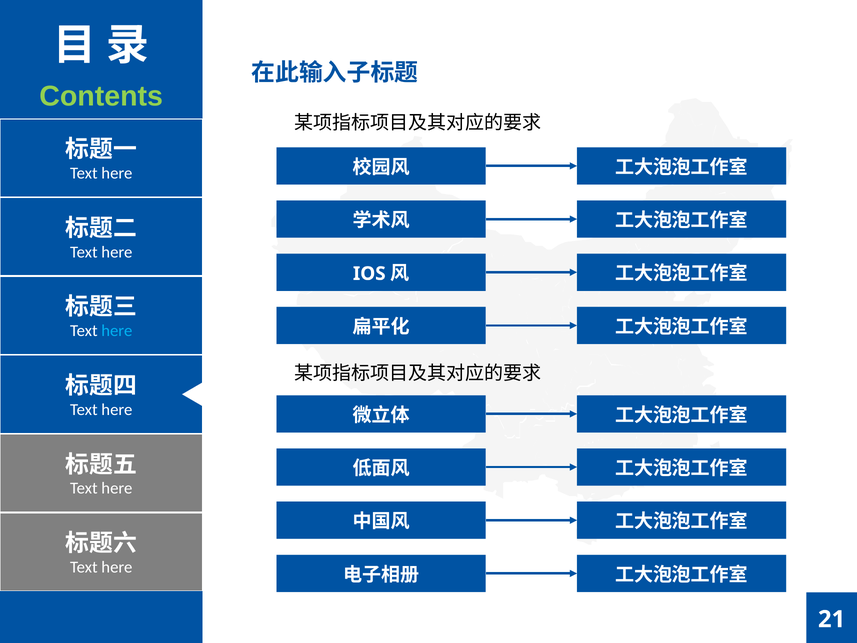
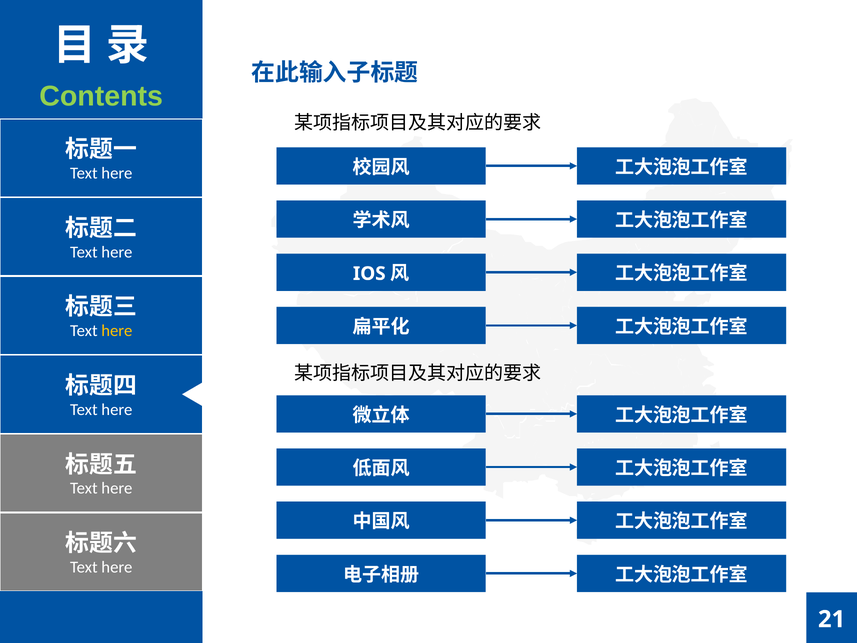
here colour: light blue -> yellow (117, 331)
